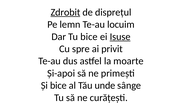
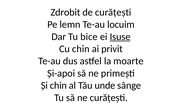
Zdrobit underline: present -> none (65, 12)
de disprețul: disprețul -> curățești (113, 12)
Cu spre: spre -> chin (81, 49)
Și bice: bice -> chin (58, 85)
